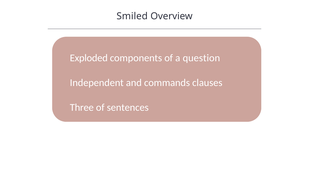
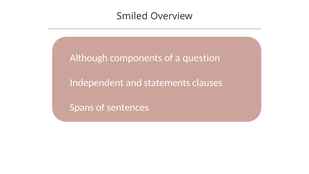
Exploded: Exploded -> Although (89, 58)
commands: commands -> statements (167, 83)
Three: Three -> Spans (82, 107)
